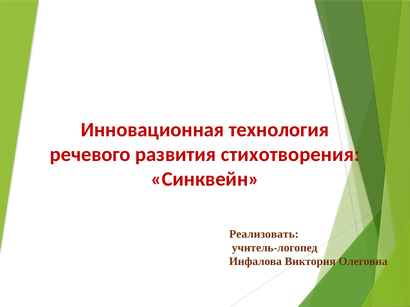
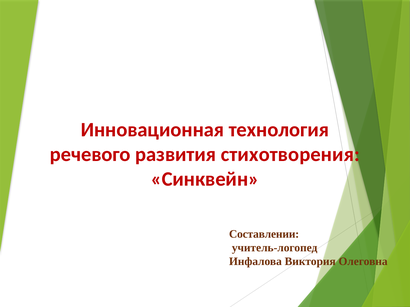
Реализовать: Реализовать -> Составлении (264, 234)
